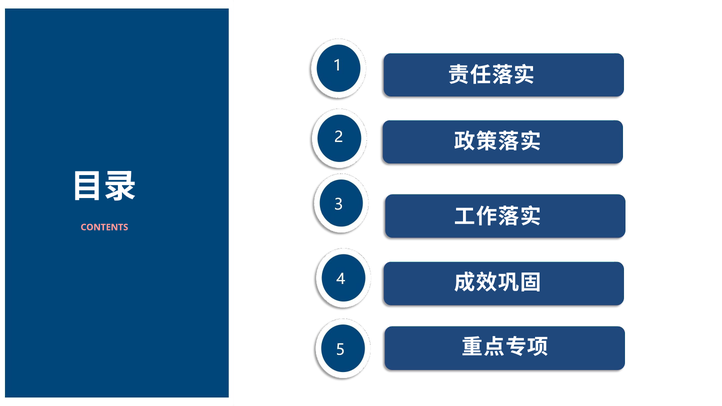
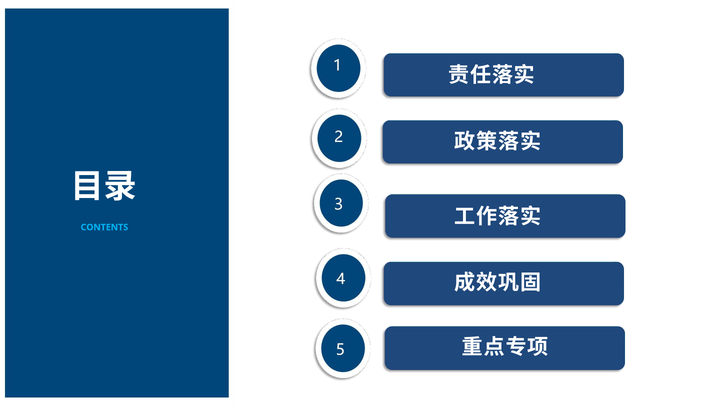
CONTENTS colour: pink -> light blue (104, 227)
